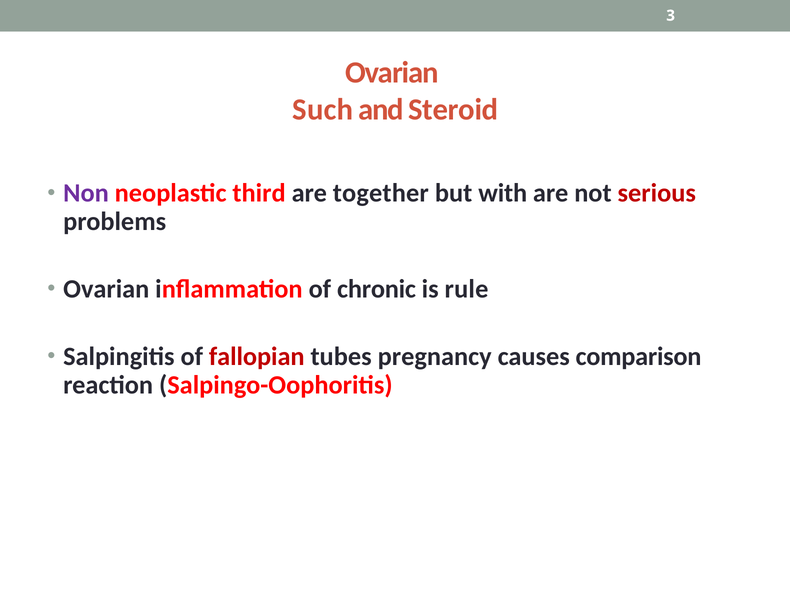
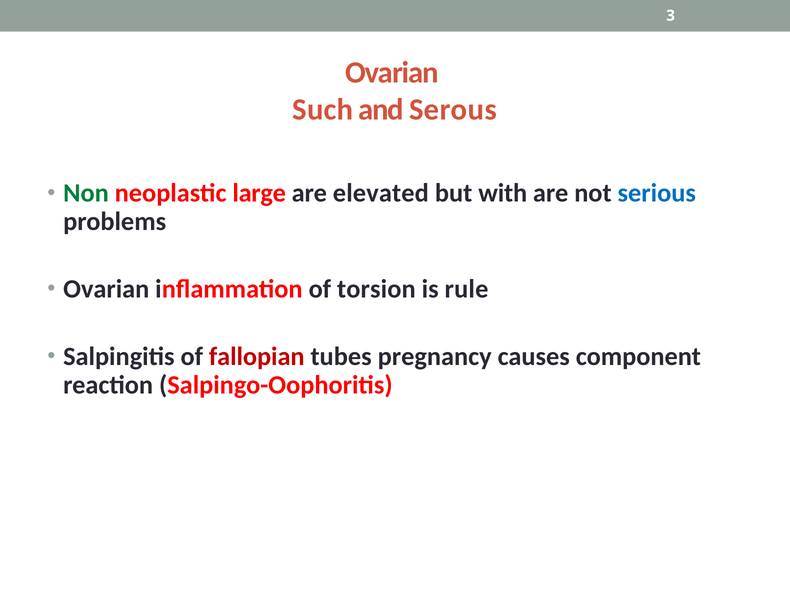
Steroid: Steroid -> Serous (453, 109)
Non colour: purple -> green (86, 193)
third: third -> large (259, 193)
together: together -> elevated (381, 193)
serious colour: red -> blue (657, 193)
chronic: chronic -> torsion (376, 289)
comparison: comparison -> component (638, 356)
